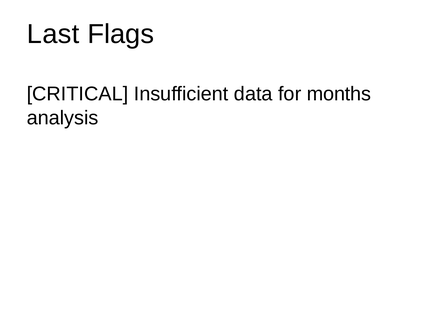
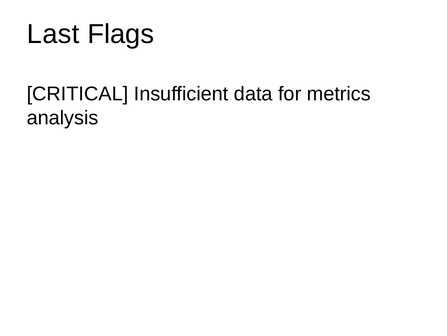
months: months -> metrics (339, 94)
